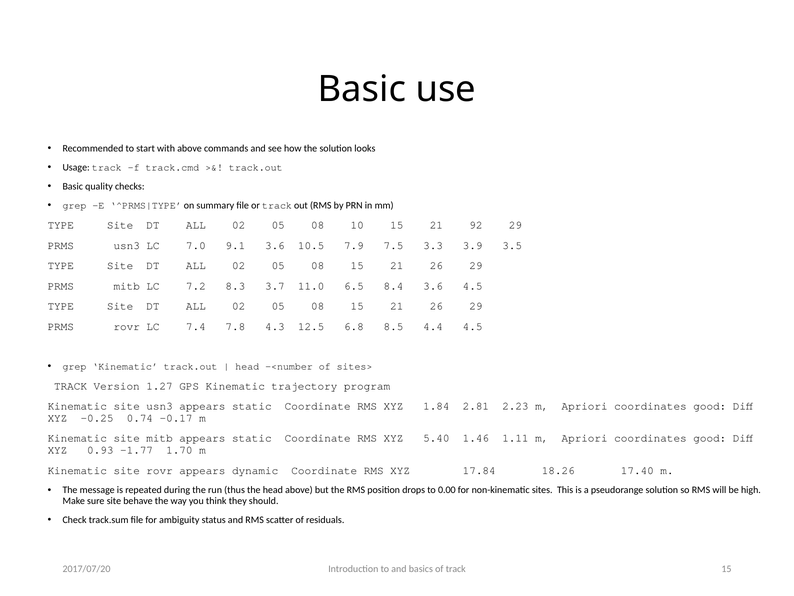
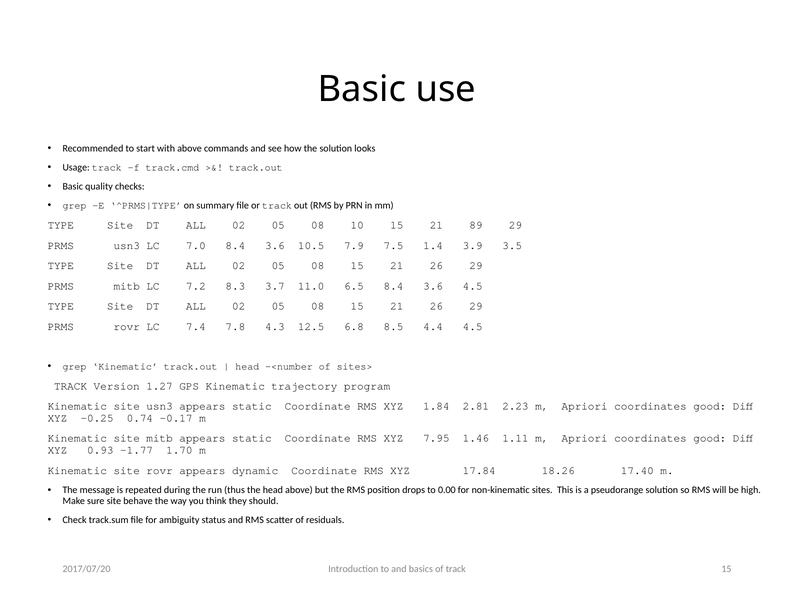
92: 92 -> 89 (476, 225)
7.0 9.1: 9.1 -> 8.4 (235, 245)
3.3: 3.3 -> 1.4 (433, 245)
5.40: 5.40 -> 7.95 (436, 438)
